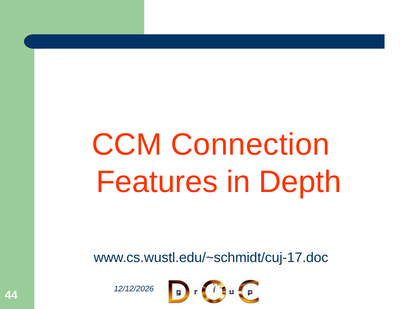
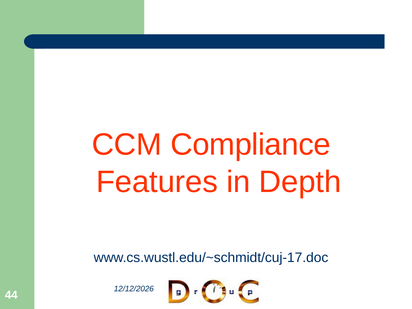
Connection: Connection -> Compliance (251, 145)
